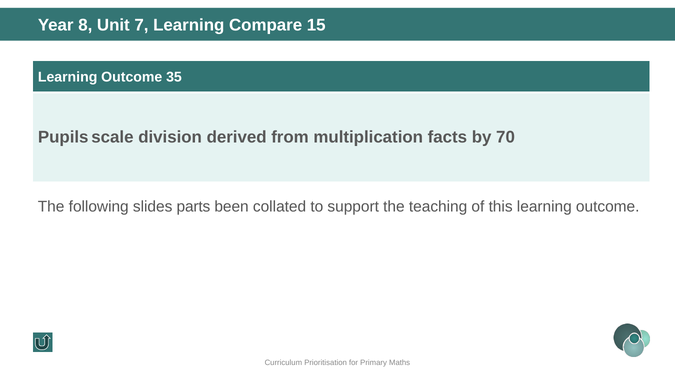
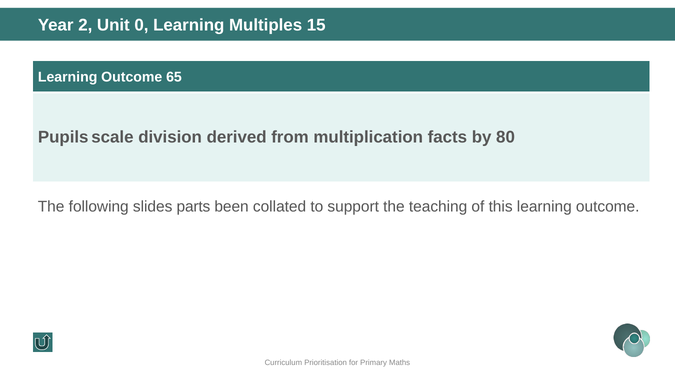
8: 8 -> 2 (85, 25)
7: 7 -> 0 (141, 25)
Compare: Compare -> Multiples (266, 25)
35: 35 -> 65 (174, 77)
70: 70 -> 80 (506, 137)
